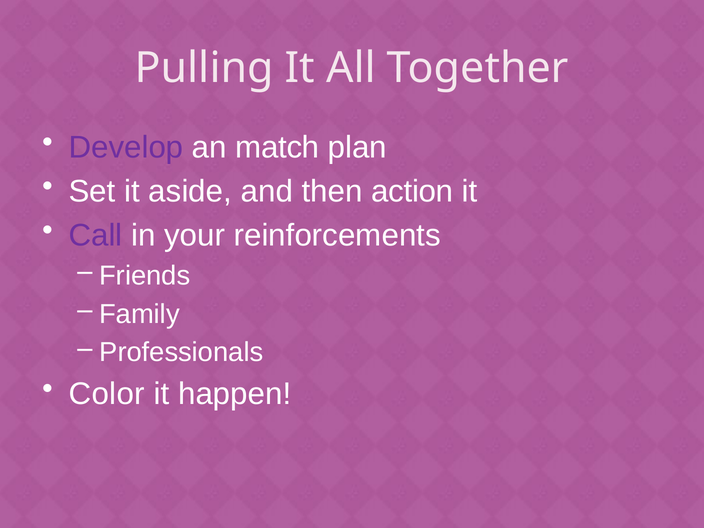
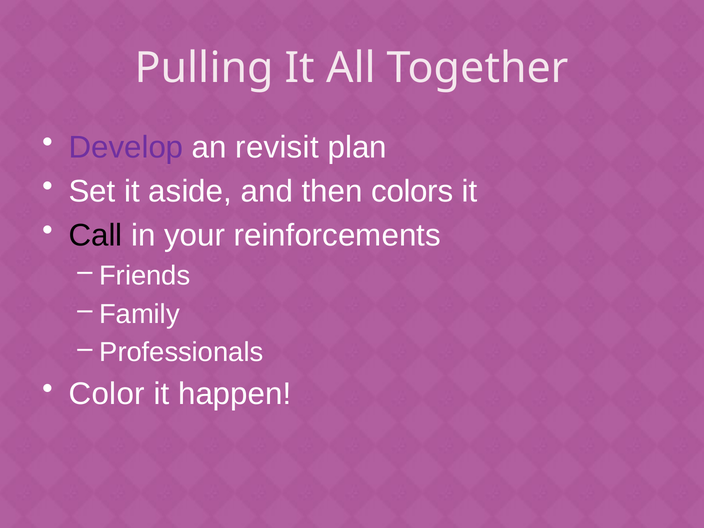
match: match -> revisit (277, 148)
action: action -> colors (412, 191)
Call colour: purple -> black (95, 235)
